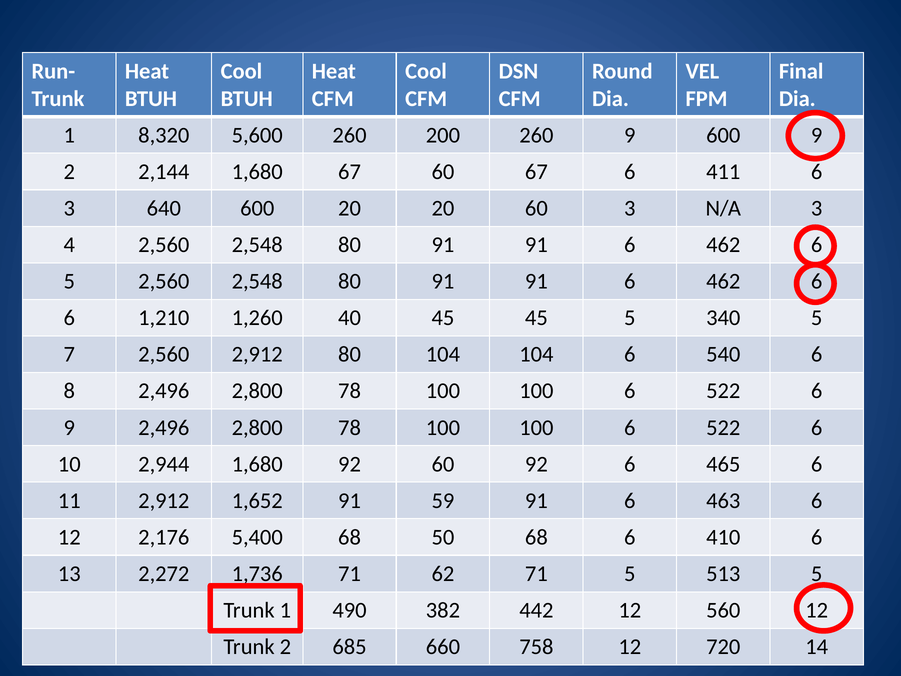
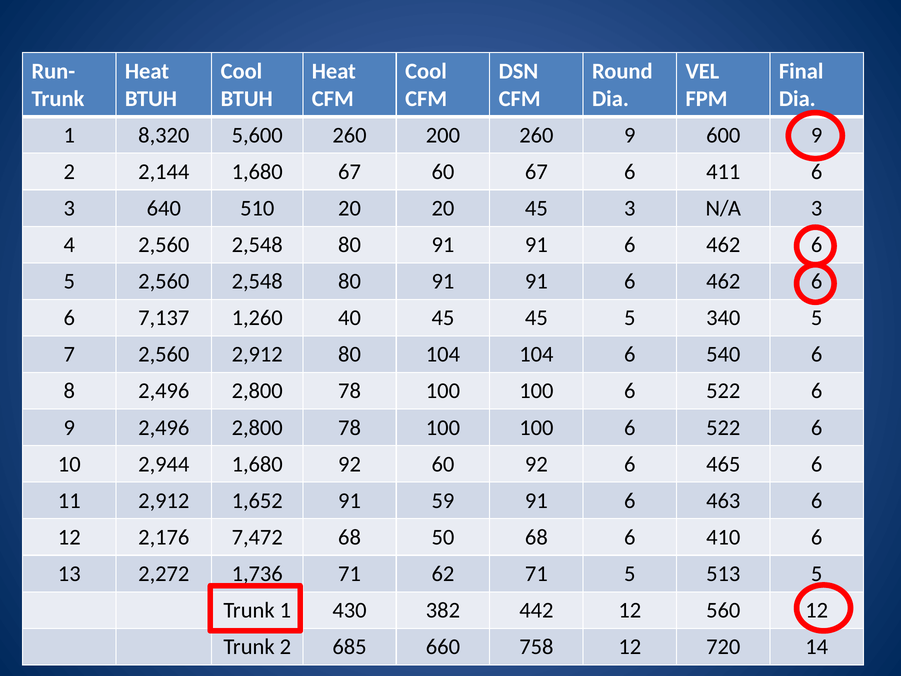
640 600: 600 -> 510 (257, 208)
20 60: 60 -> 45 (536, 208)
1,210: 1,210 -> 7,137 (164, 318)
5,400: 5,400 -> 7,472 (257, 537)
490: 490 -> 430 (350, 610)
